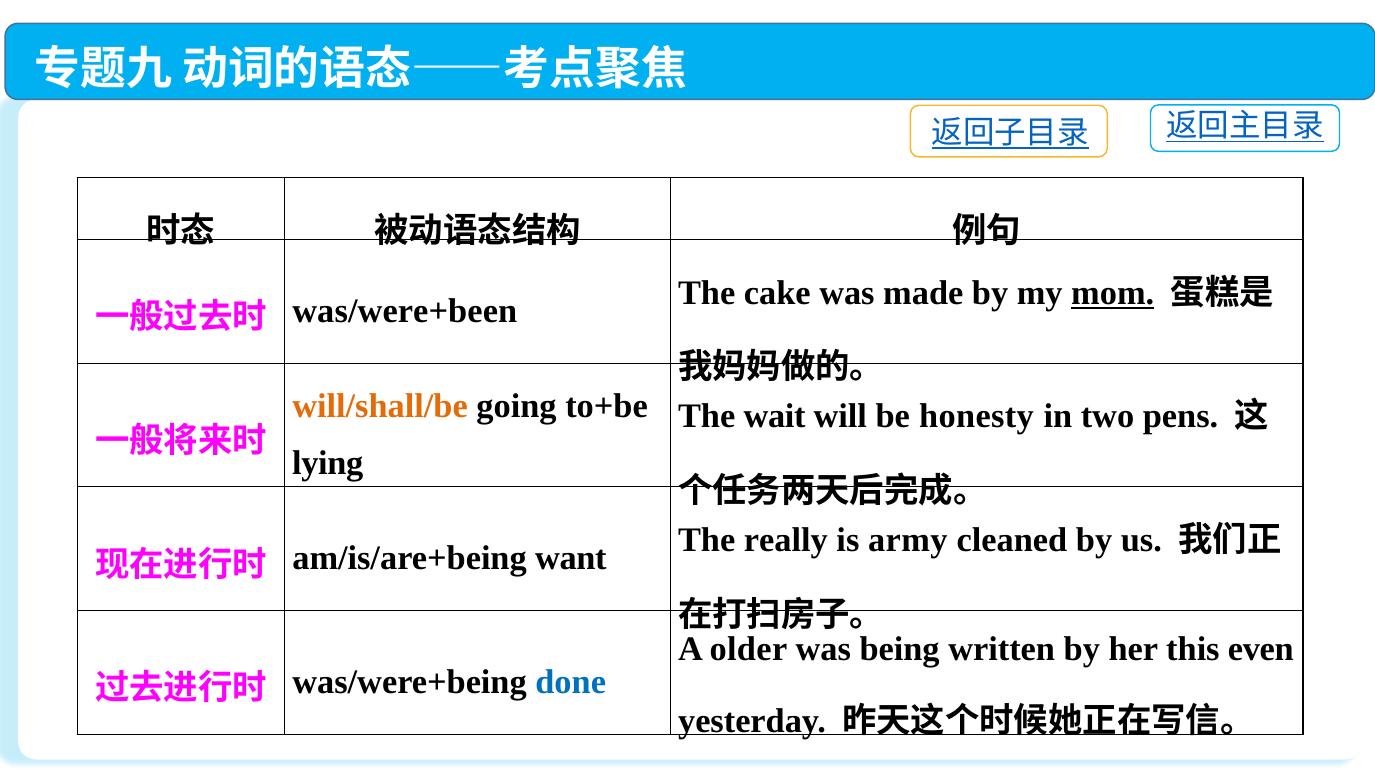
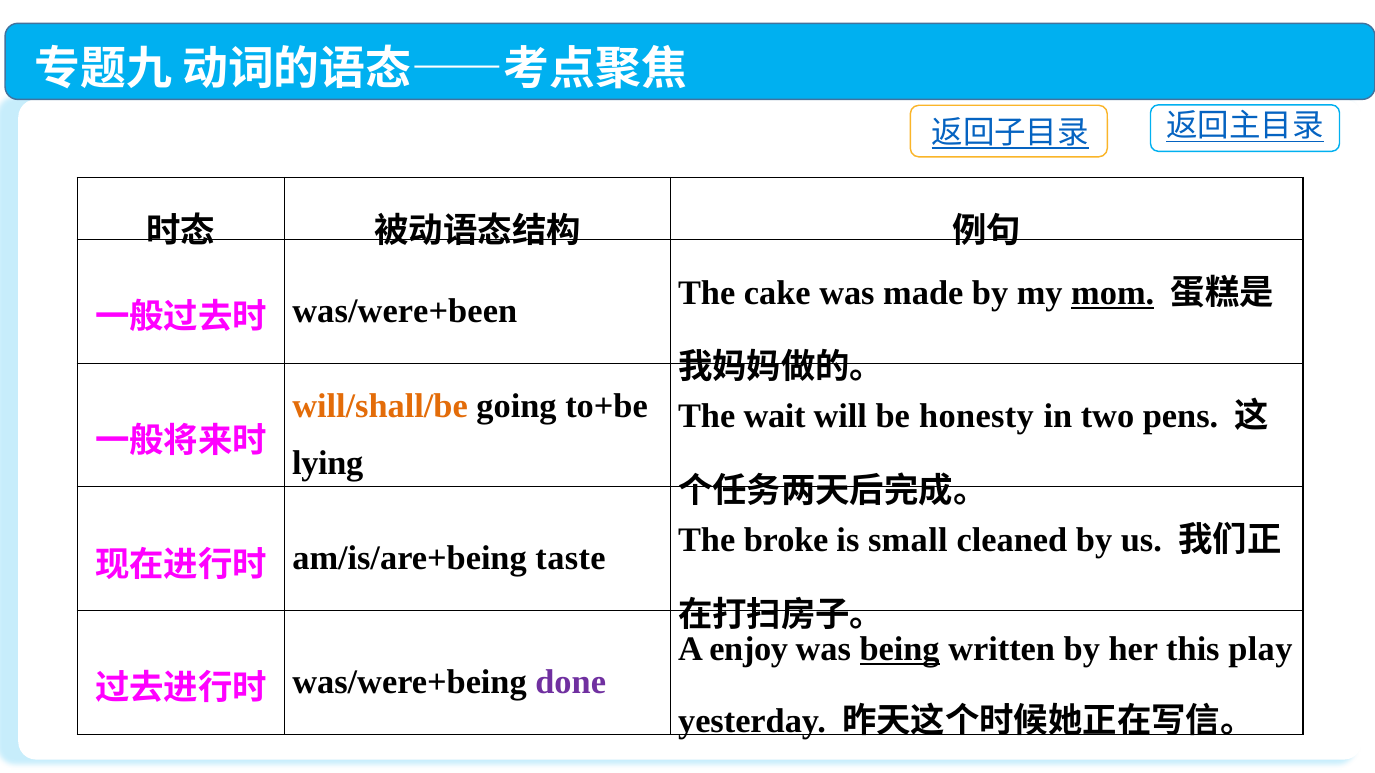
really: really -> broke (786, 541)
army: army -> small (908, 541)
want: want -> taste (570, 559)
older: older -> enjoy (749, 649)
being underline: none -> present (900, 649)
even: even -> play (1260, 649)
done colour: blue -> purple (571, 683)
